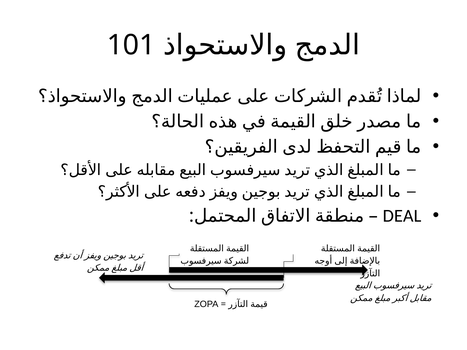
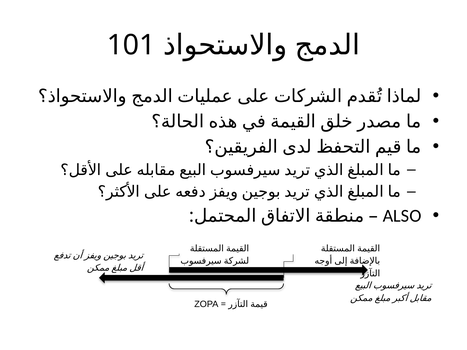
DEAL: DEAL -> ALSO (402, 216)
